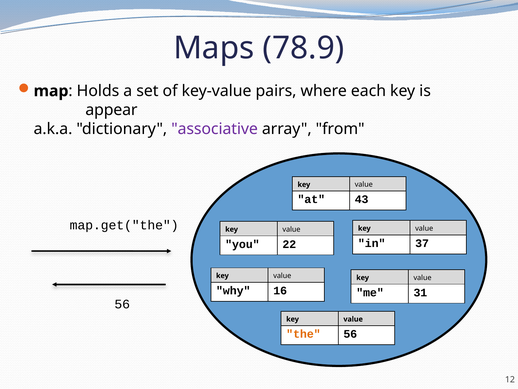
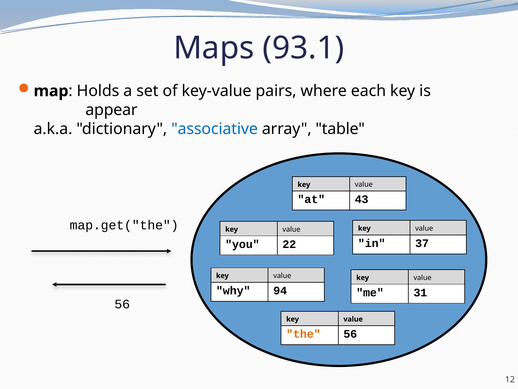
78.9: 78.9 -> 93.1 (303, 48)
associative colour: purple -> blue (215, 129)
from: from -> table (340, 129)
16: 16 -> 94 (280, 290)
